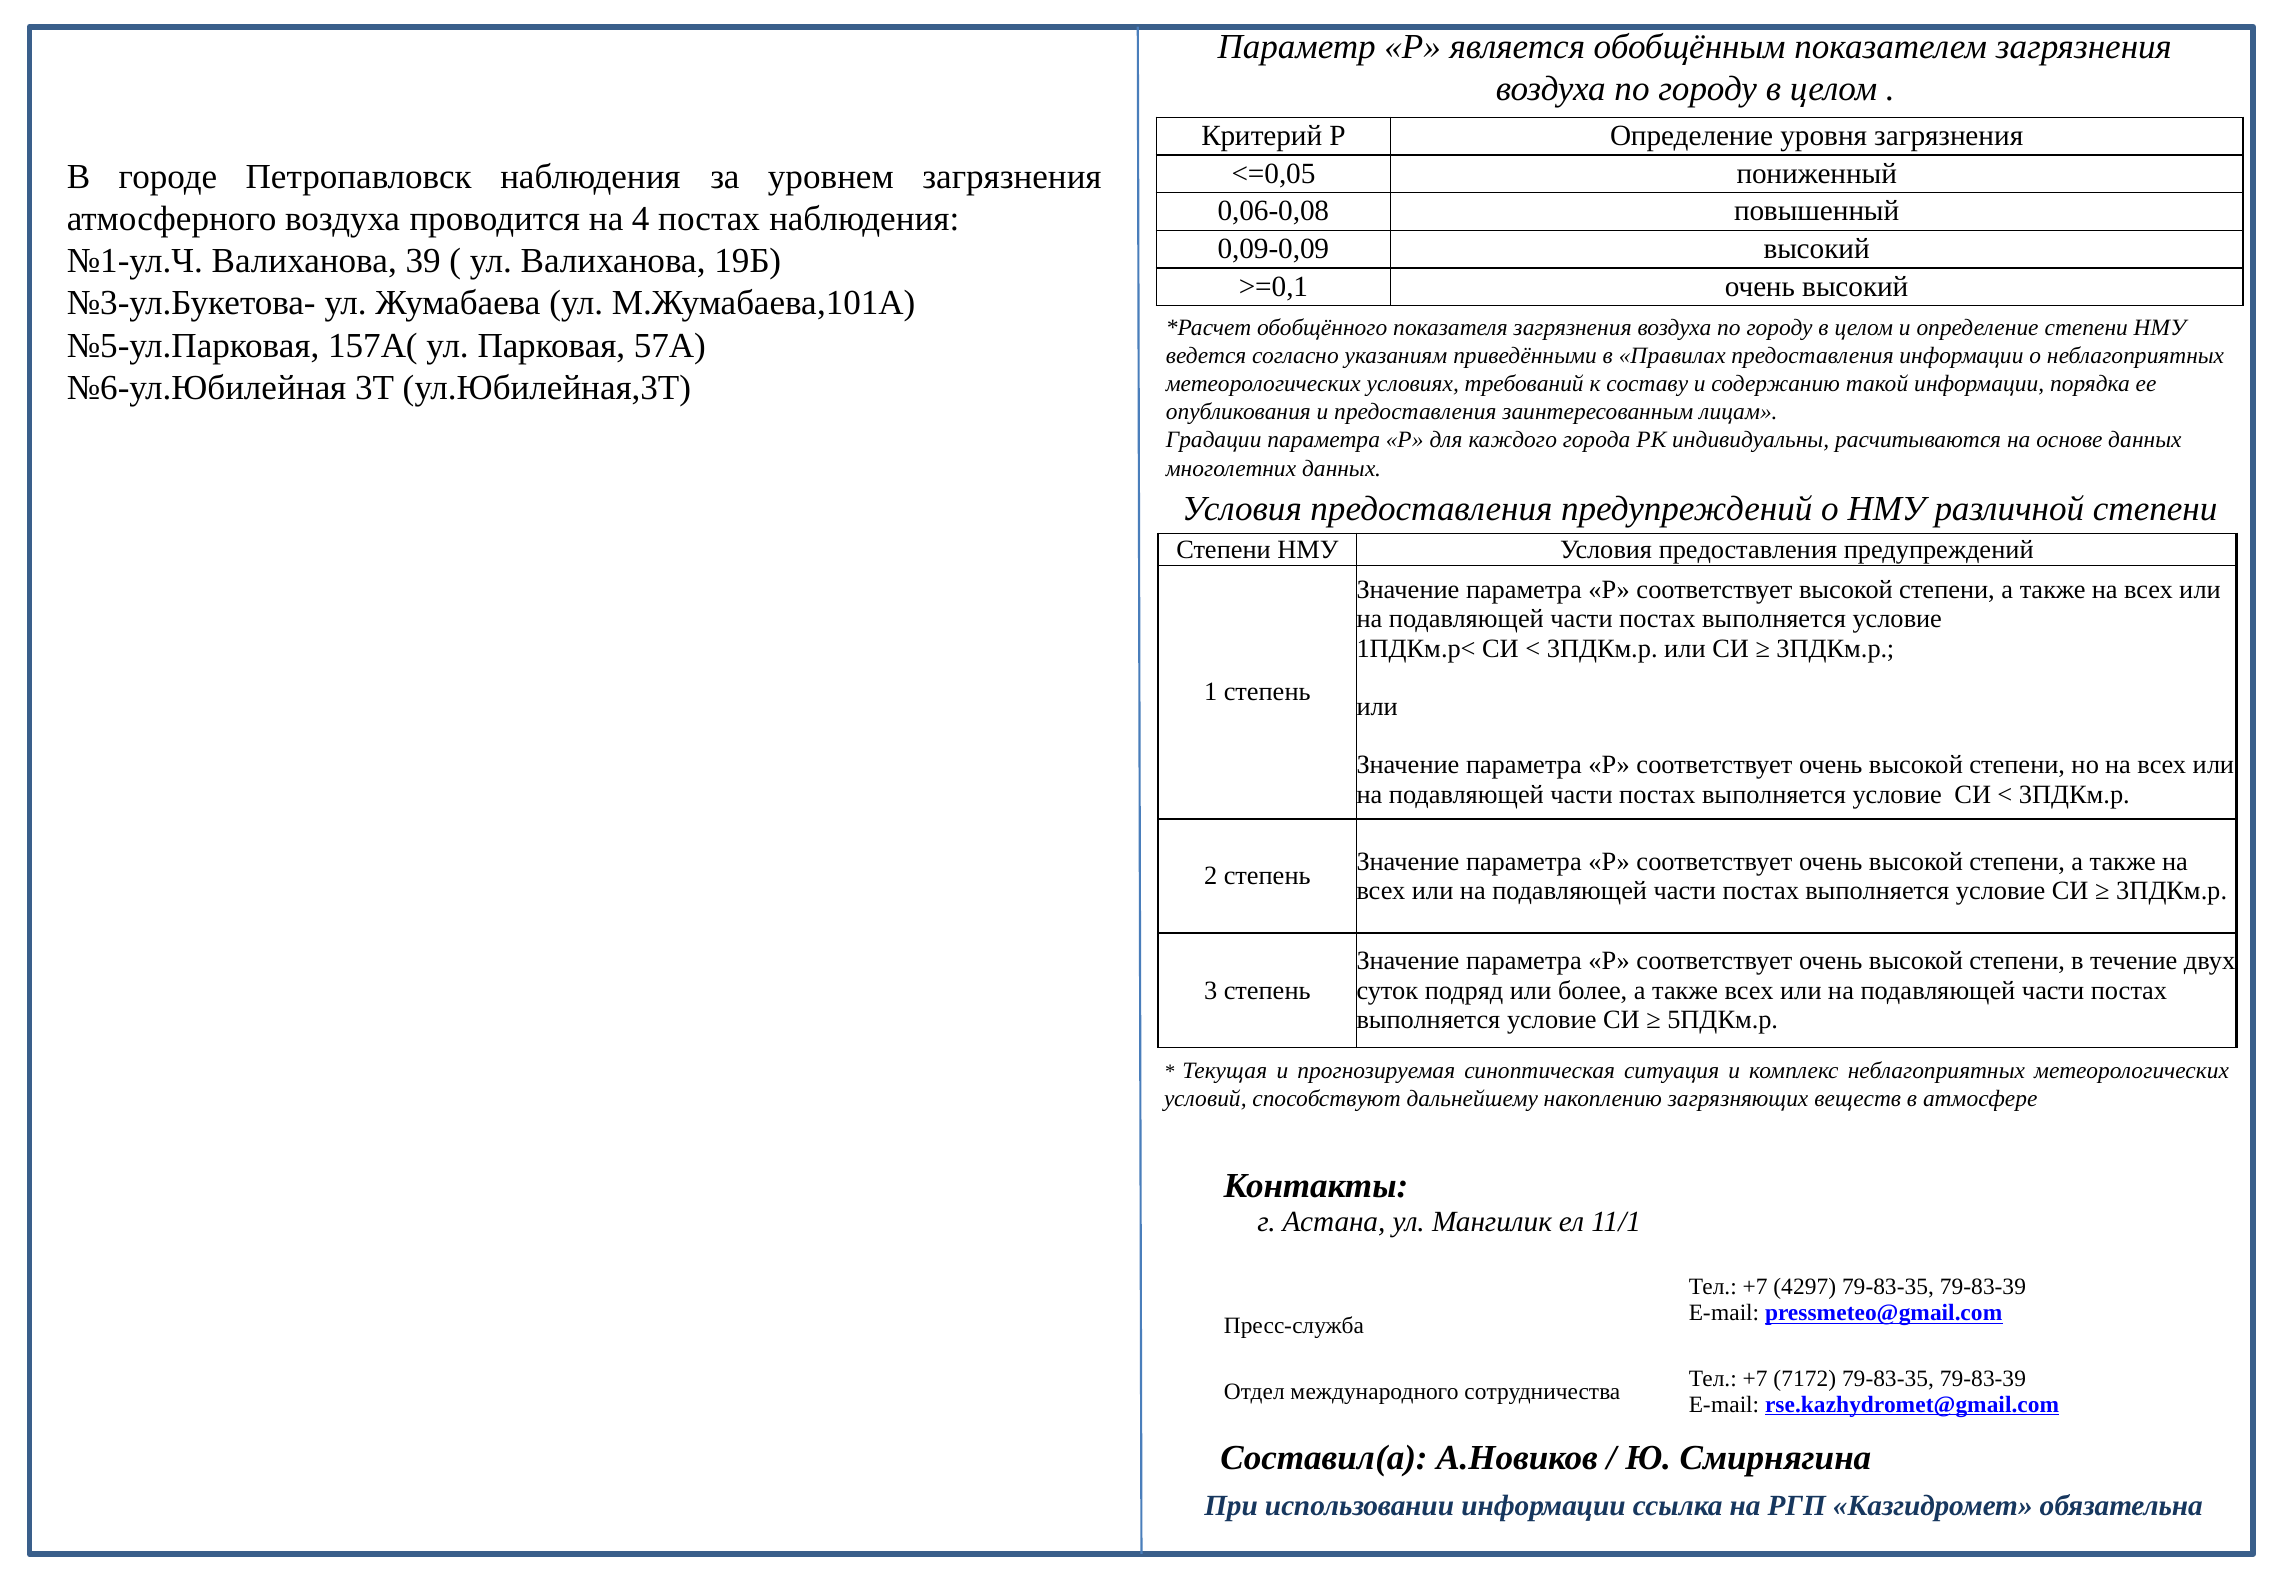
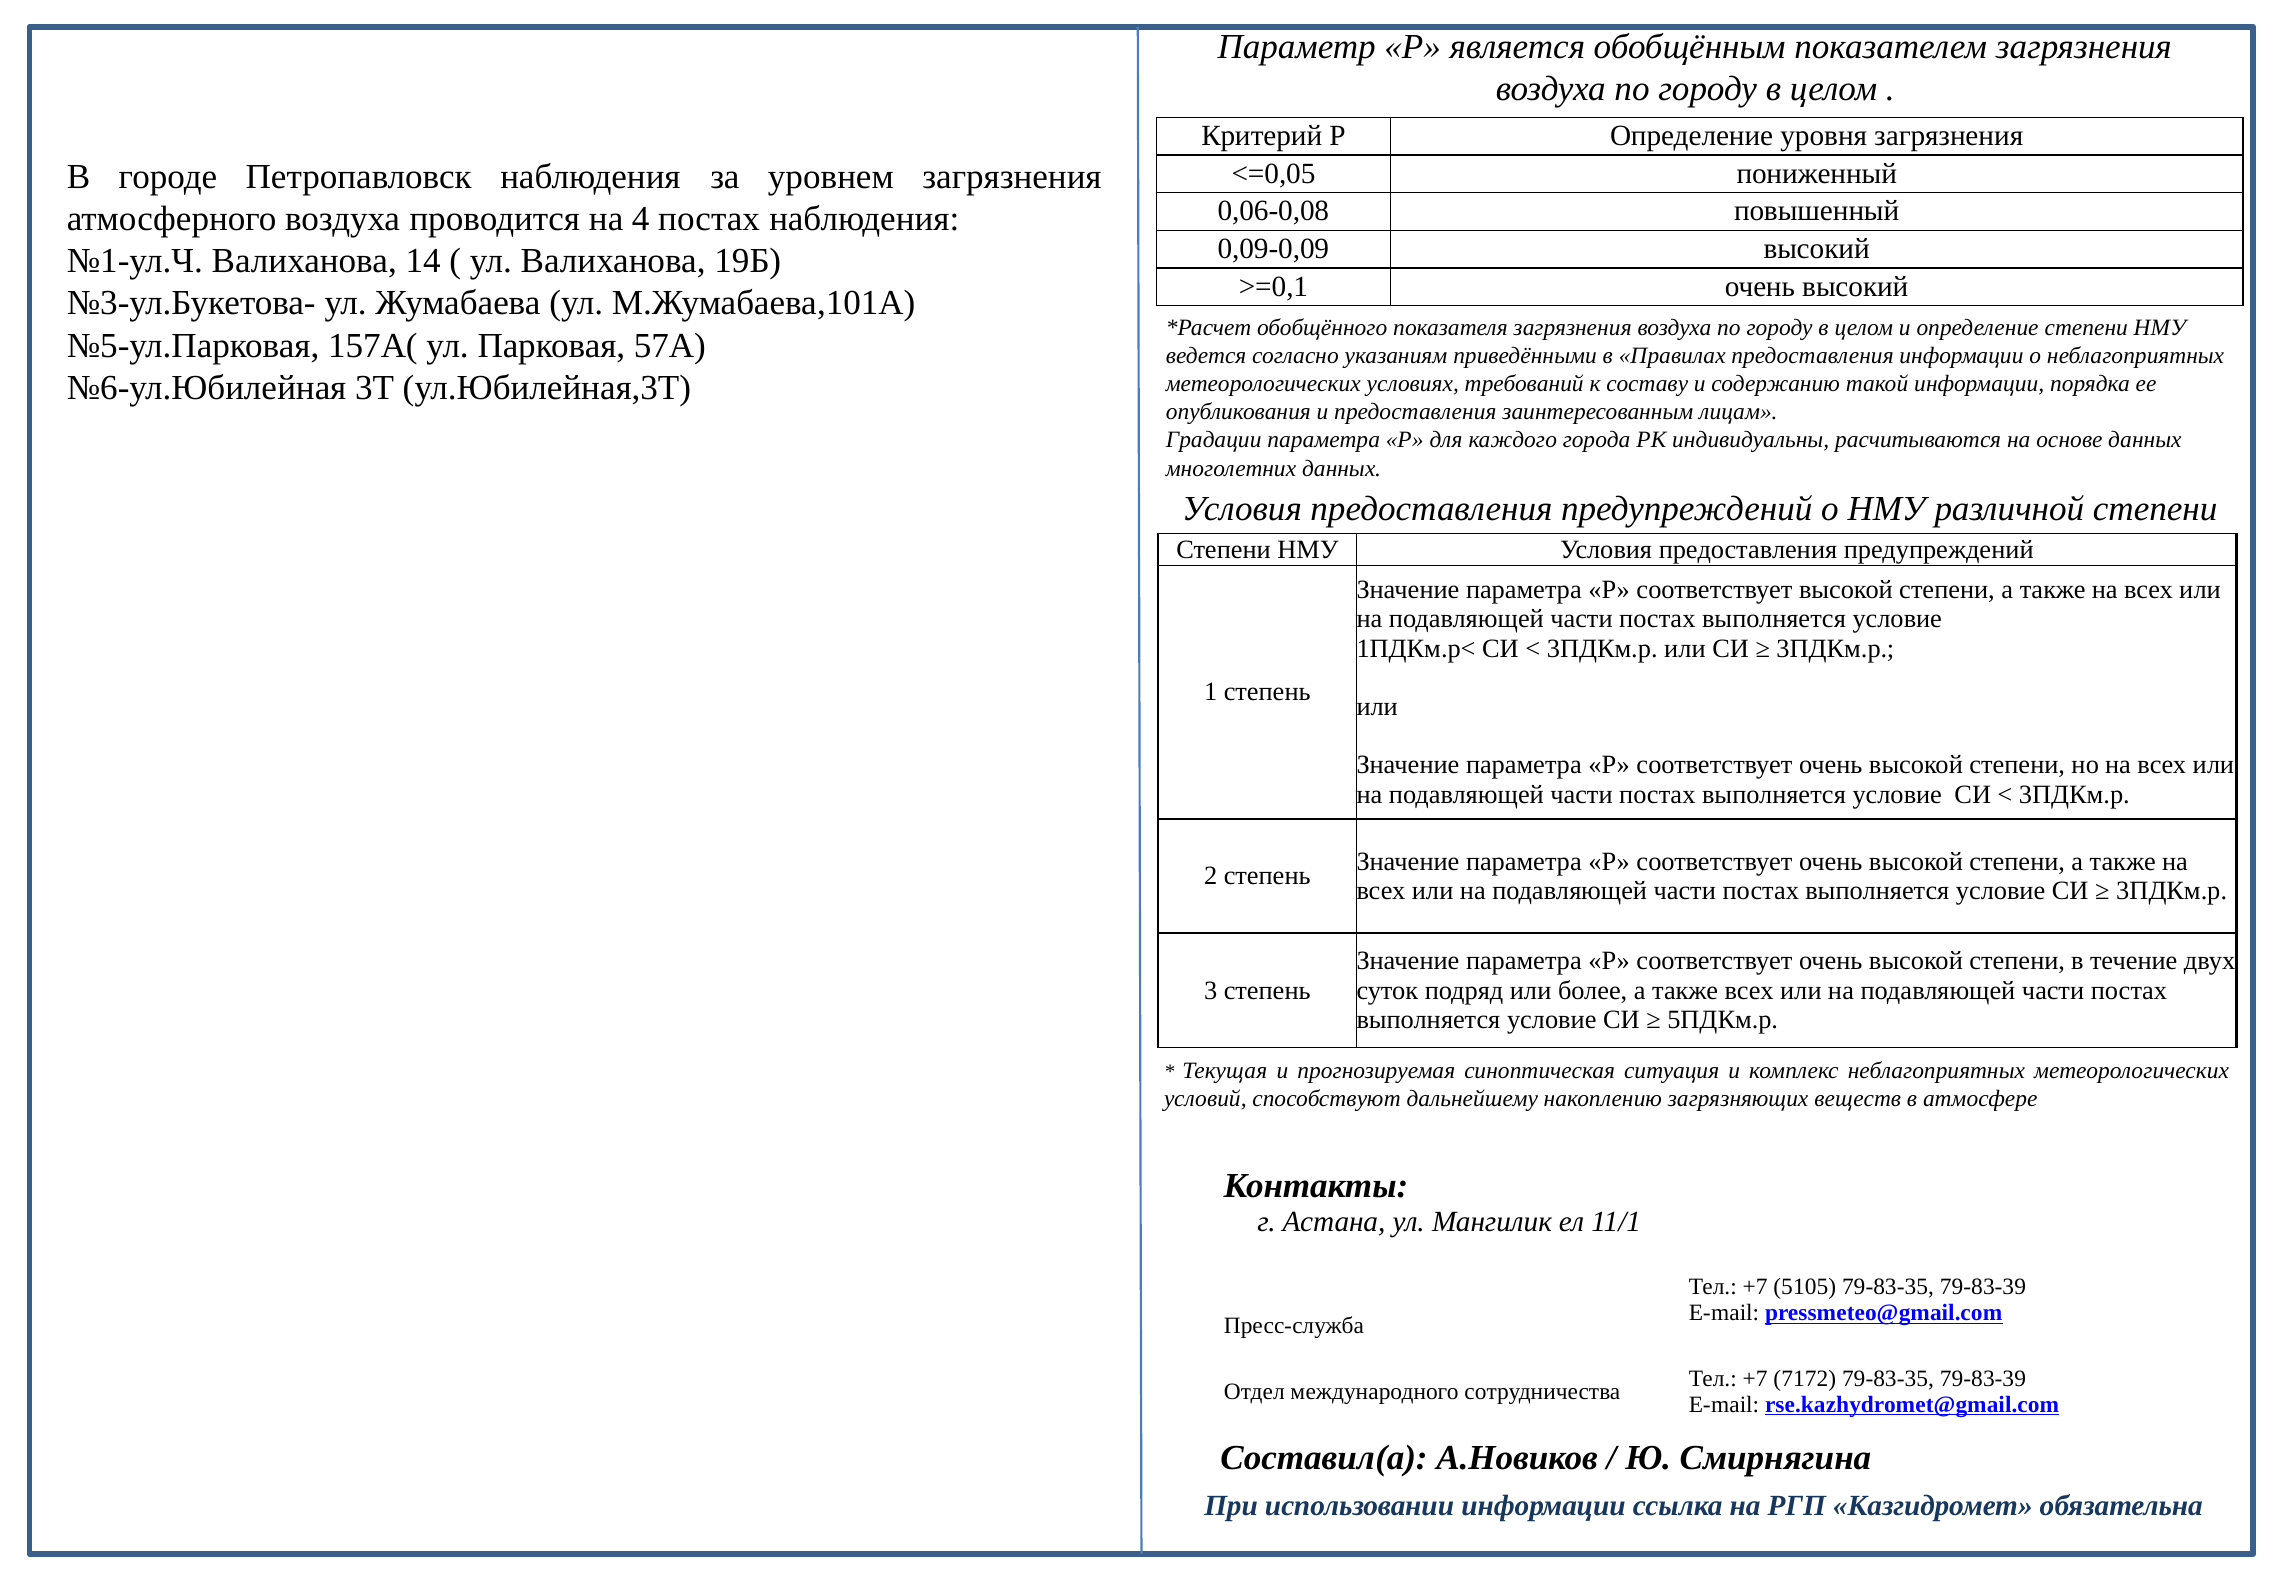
39: 39 -> 14 (423, 261)
4297: 4297 -> 5105 (1805, 1287)
